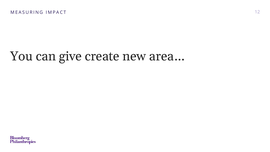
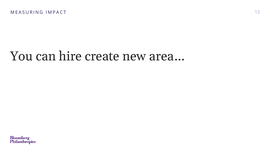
give: give -> hire (70, 56)
